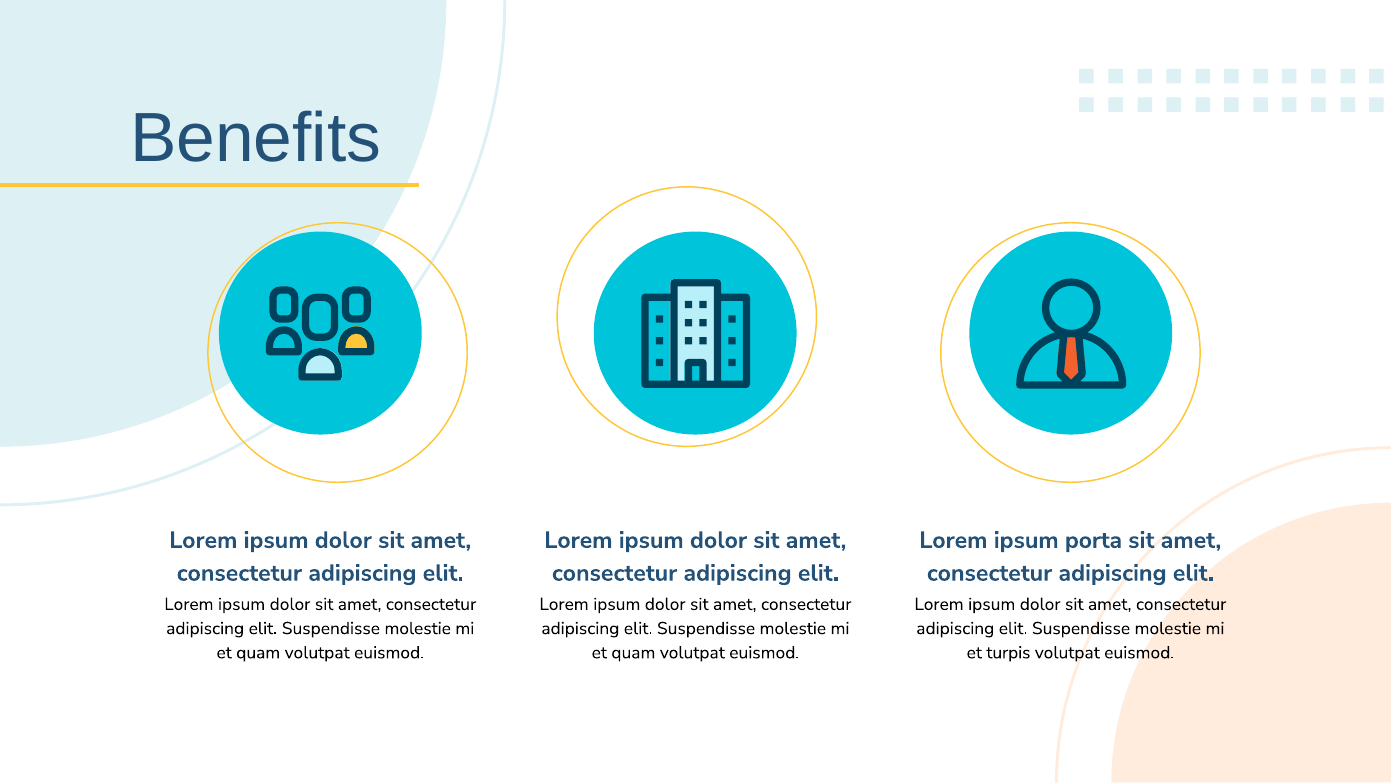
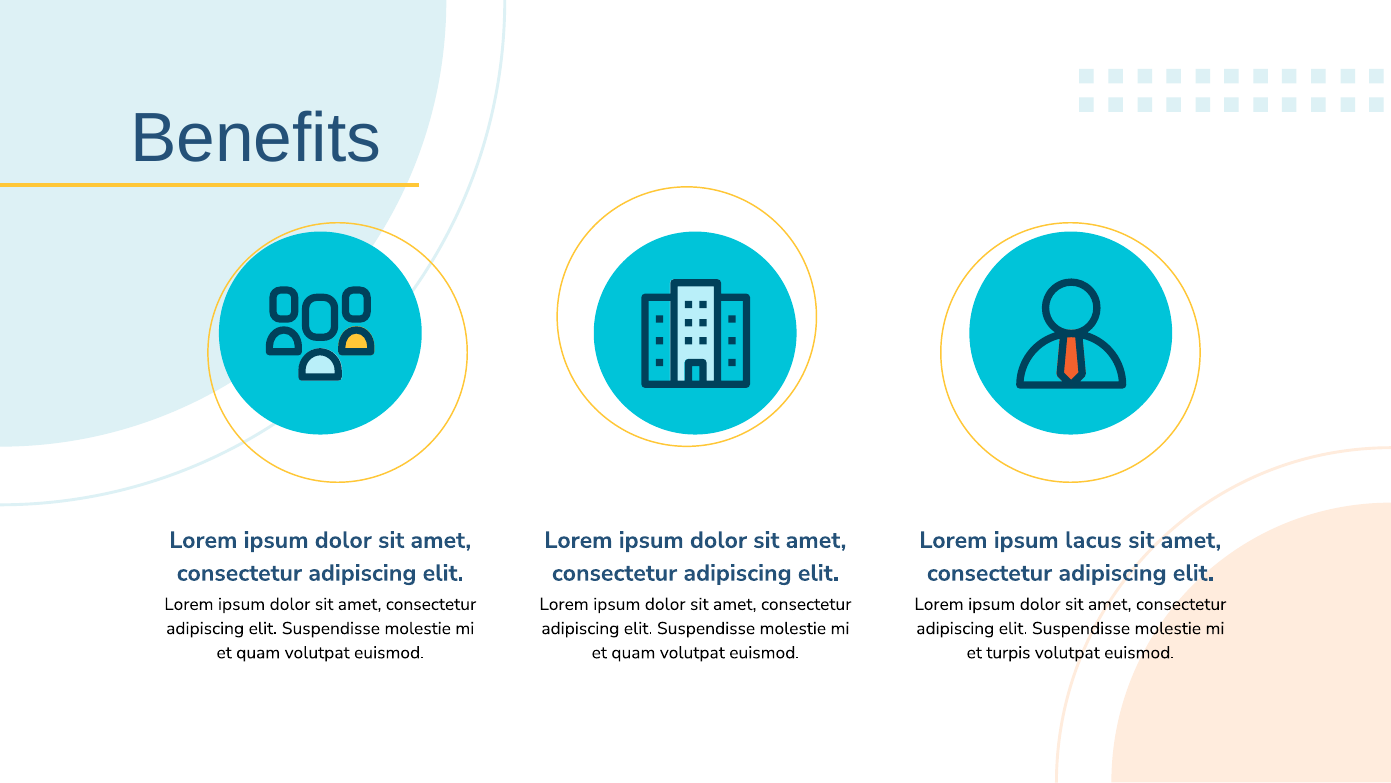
porta: porta -> lacus (1093, 540)
